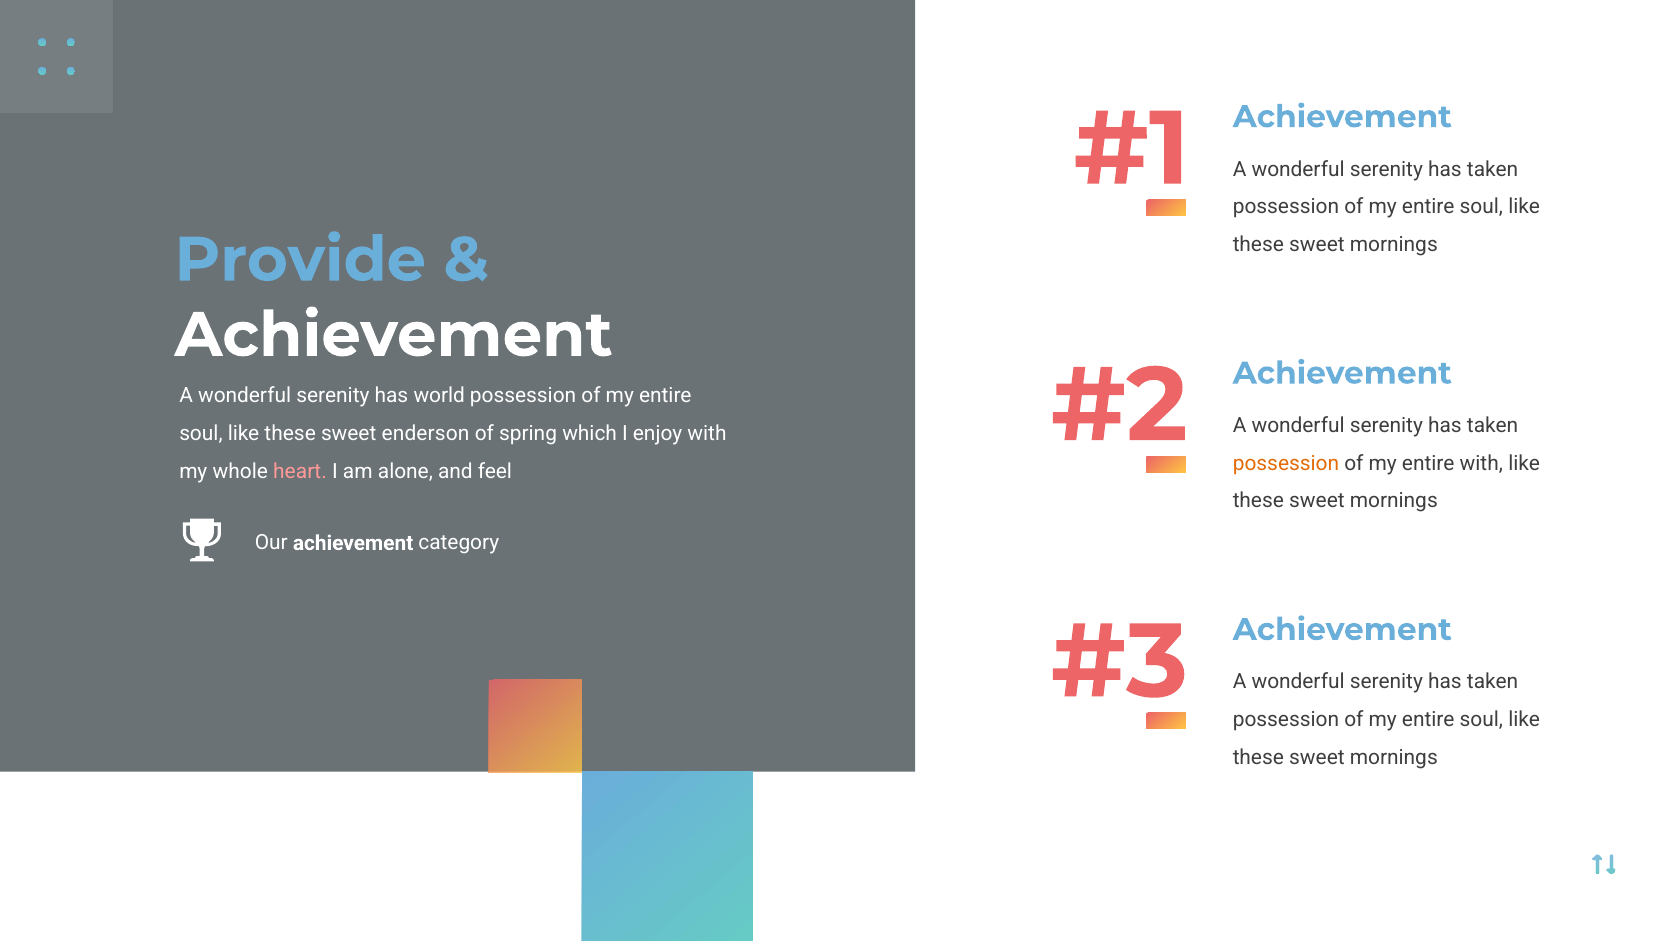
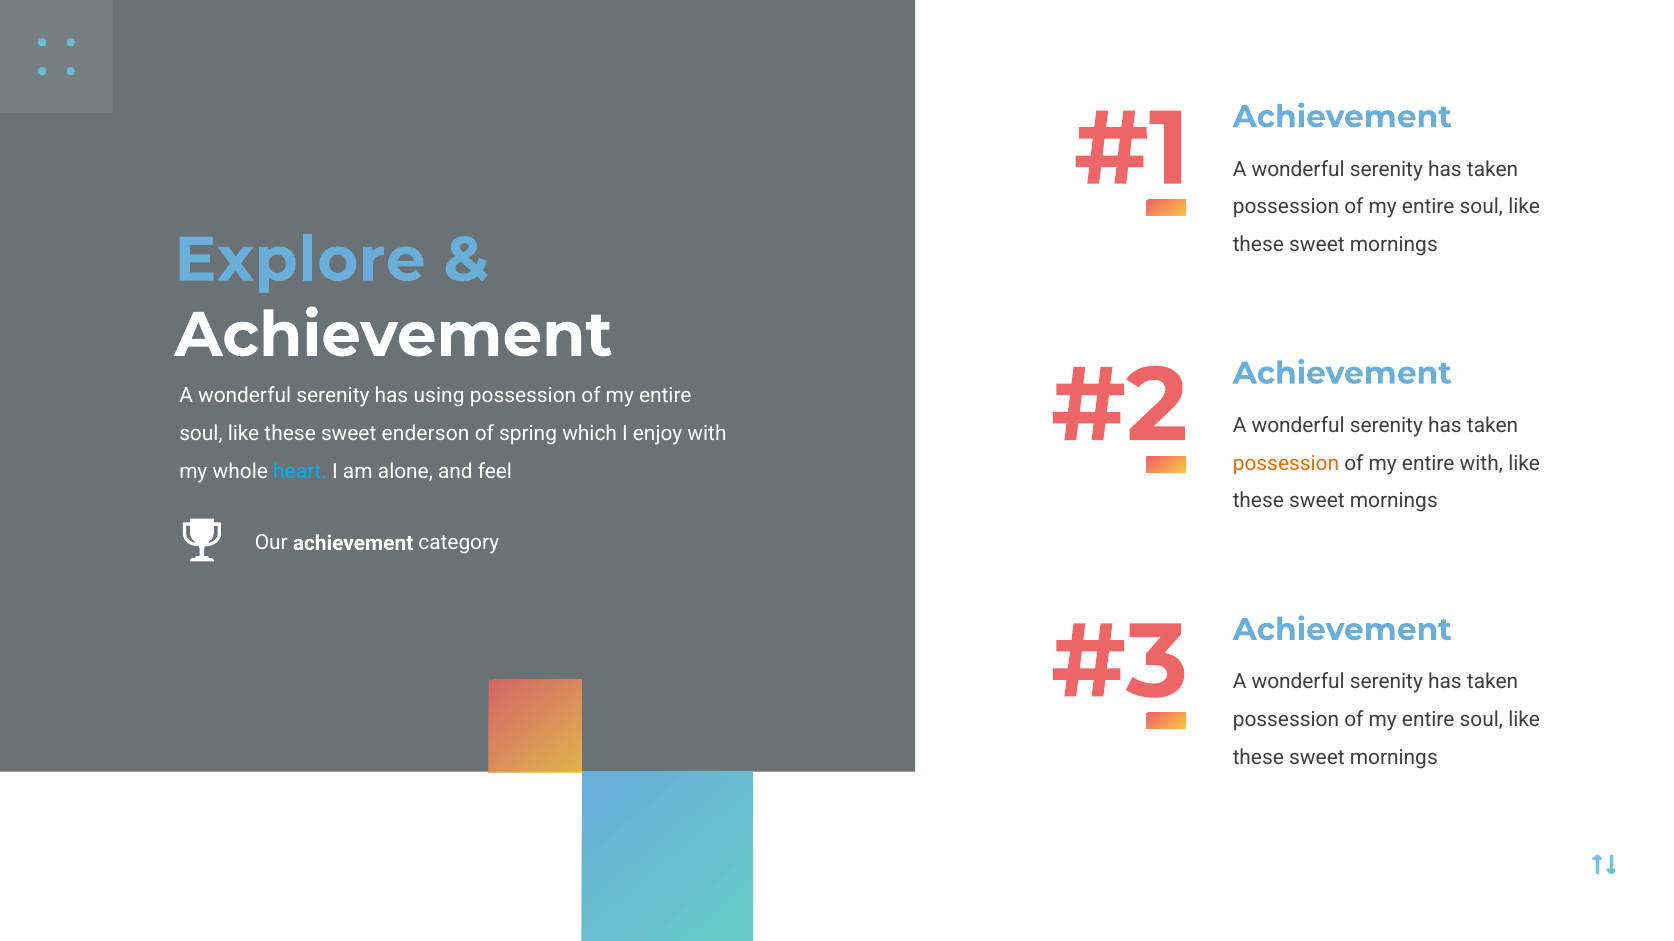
Provide: Provide -> Explore (300, 260)
world: world -> using (439, 396)
heart colour: pink -> light blue (300, 472)
